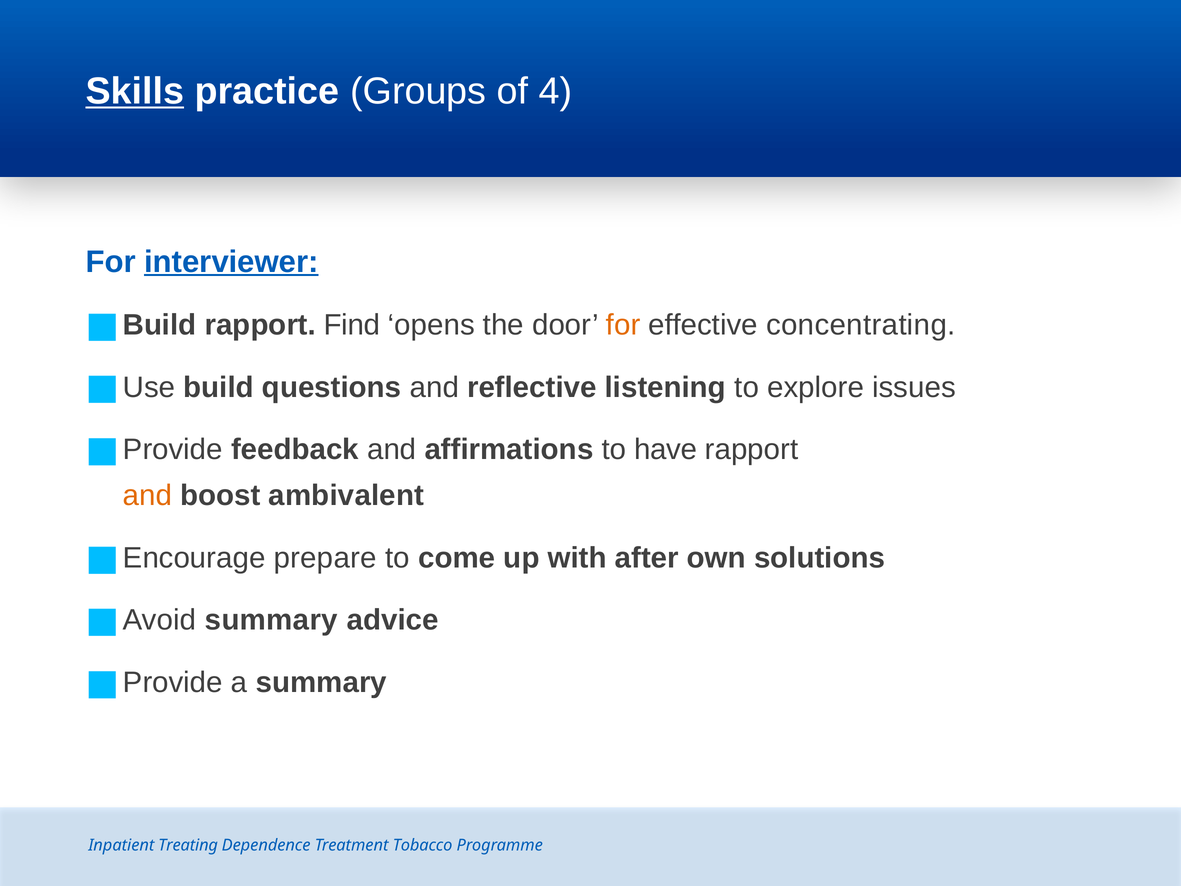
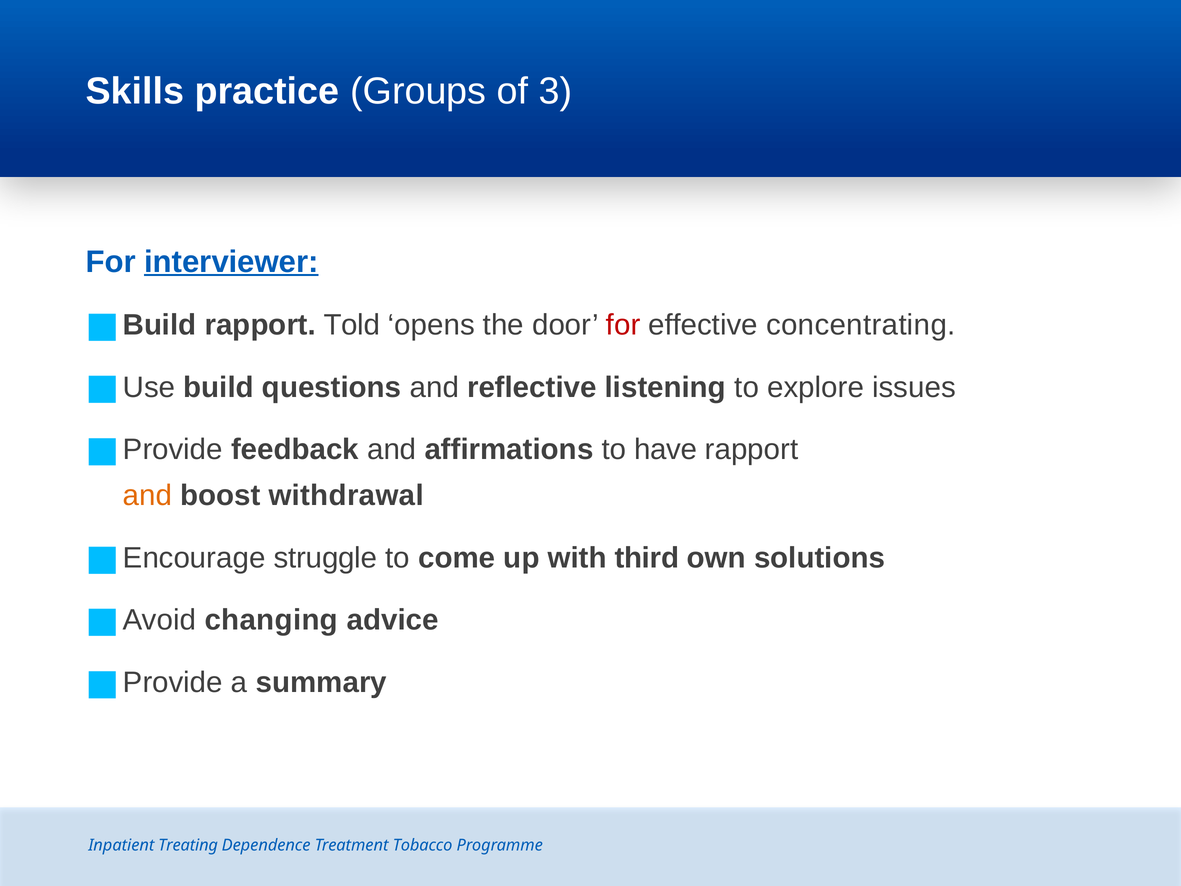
Skills underline: present -> none (135, 91)
4: 4 -> 3 (556, 91)
Find: Find -> Told (352, 325)
for colour: orange -> red (623, 325)
ambivalent: ambivalent -> withdrawal (346, 495)
prepare: prepare -> struggle (325, 558)
after: after -> third (647, 558)
summary: summary -> changing (271, 620)
